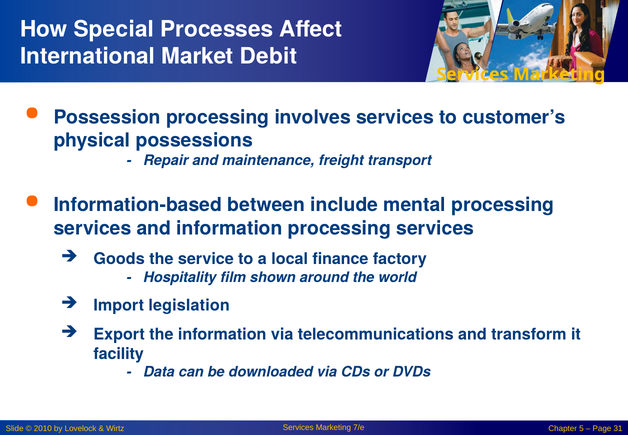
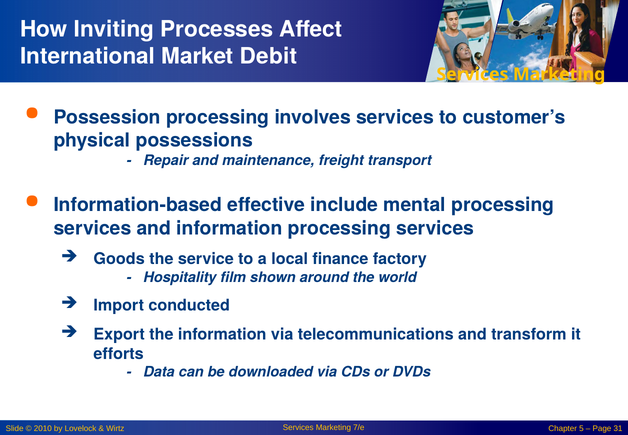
Special: Special -> Inviting (114, 29)
between: between -> effective (266, 205)
legislation: legislation -> conducted (189, 305)
facility: facility -> efforts (119, 354)
